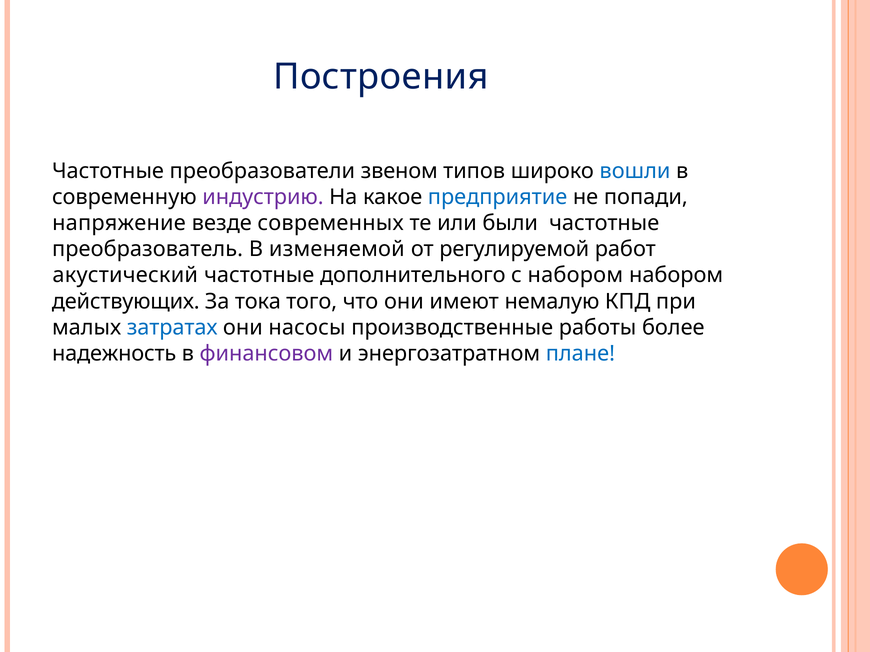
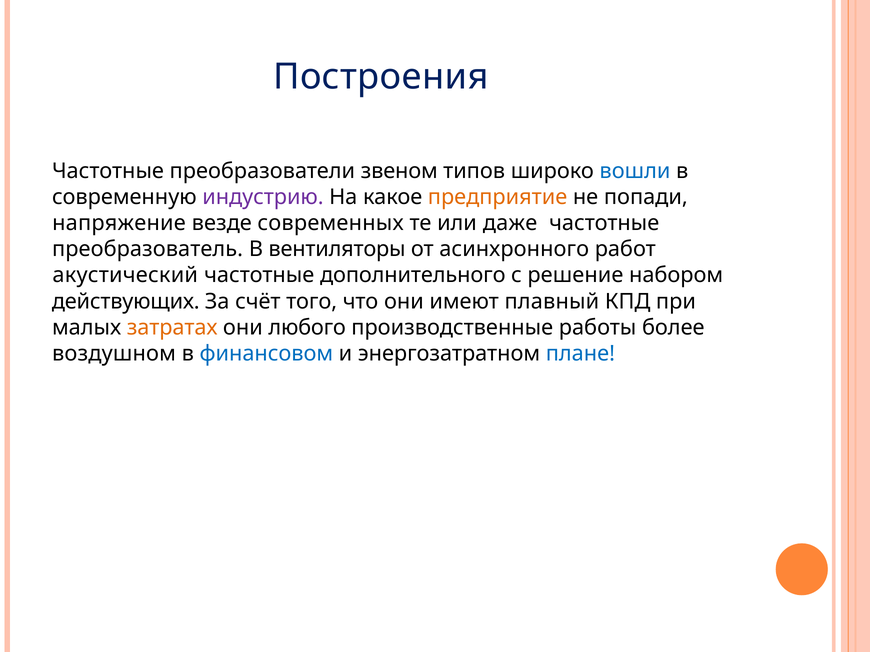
предприятие colour: blue -> orange (498, 197)
были: были -> даже (510, 223)
изменяемой: изменяемой -> вентиляторы (337, 249)
регулируемой: регулируемой -> асинхронного (514, 249)
с набором: набором -> решение (575, 276)
тока: тока -> счёт (258, 302)
немалую: немалую -> плавный (552, 302)
затратах colour: blue -> orange (172, 328)
насосы: насосы -> любого (307, 328)
надежность: надежность -> воздушном (114, 354)
финансовом colour: purple -> blue (266, 354)
